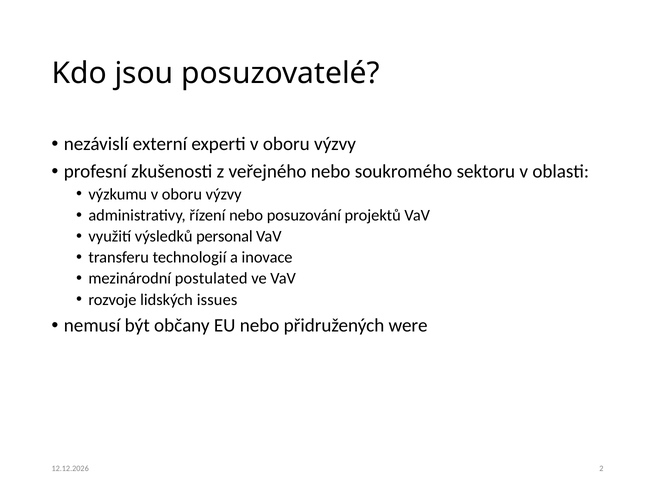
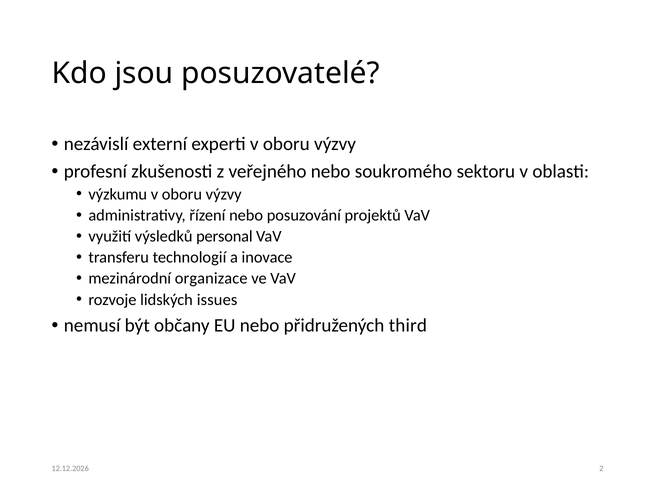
postulated: postulated -> organizace (211, 279)
were: were -> third (408, 326)
